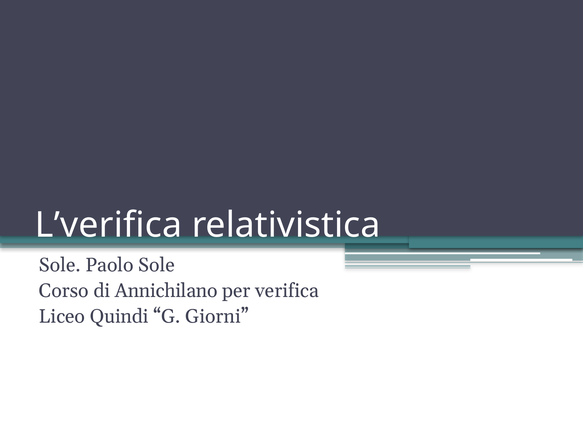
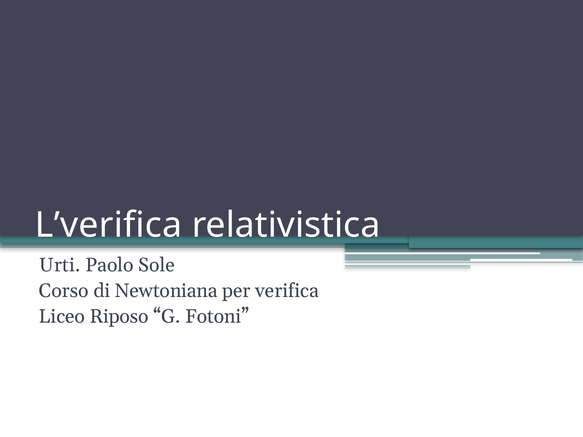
Sole: Sole -> Urti (60, 265)
Annichilano: Annichilano -> Newtoniana (166, 291)
Quindi: Quindi -> Riposo (119, 317)
Giorni: Giorni -> Fotoni (217, 317)
